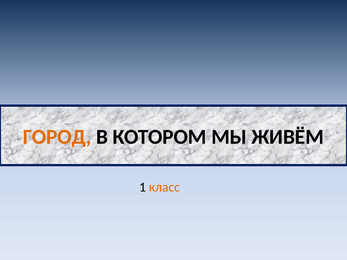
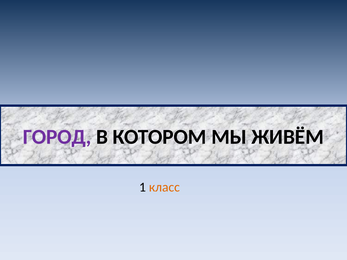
ГОРОД colour: orange -> purple (57, 137)
